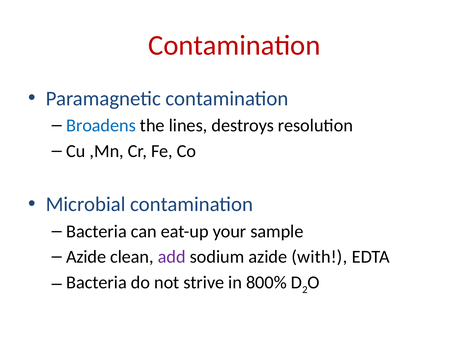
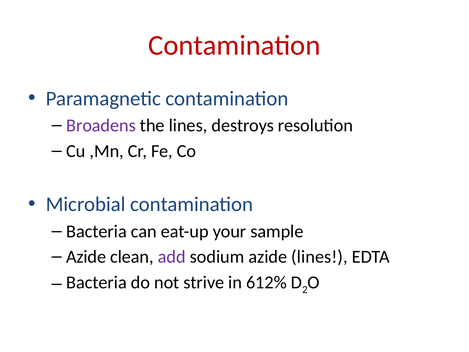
Broadens colour: blue -> purple (101, 125)
azide with: with -> lines (319, 257)
800%: 800% -> 612% (266, 282)
